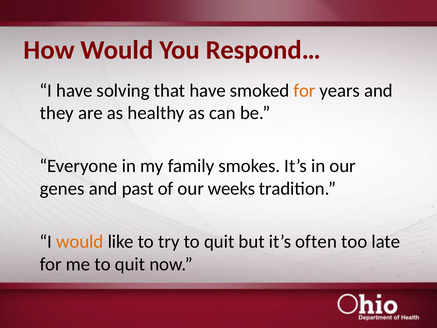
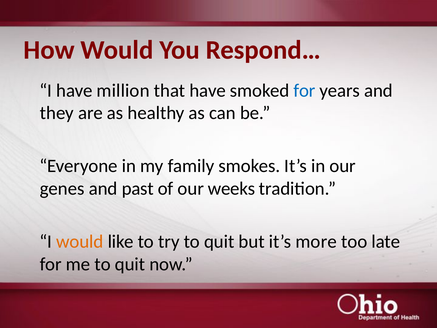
solving: solving -> million (123, 90)
for colour: orange -> blue (305, 90)
often: often -> more (316, 242)
